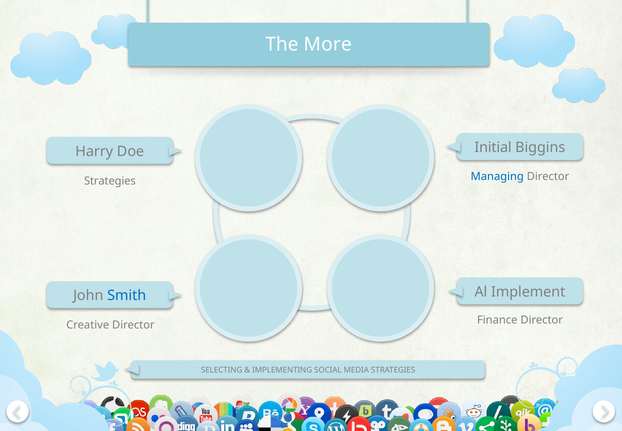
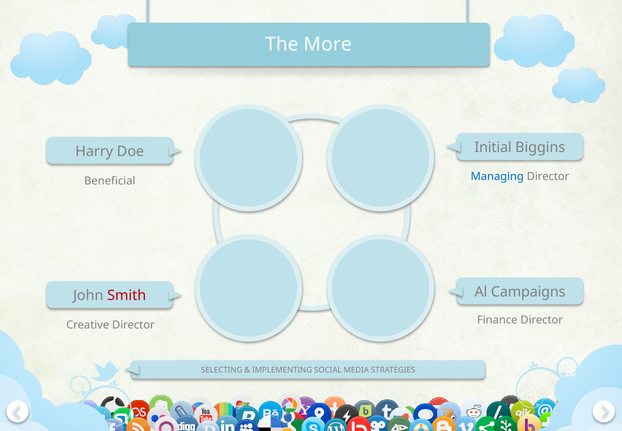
Strategies: Strategies -> Beneficial (110, 181)
Implement: Implement -> Campaigns (528, 292)
Smith colour: blue -> red (127, 295)
